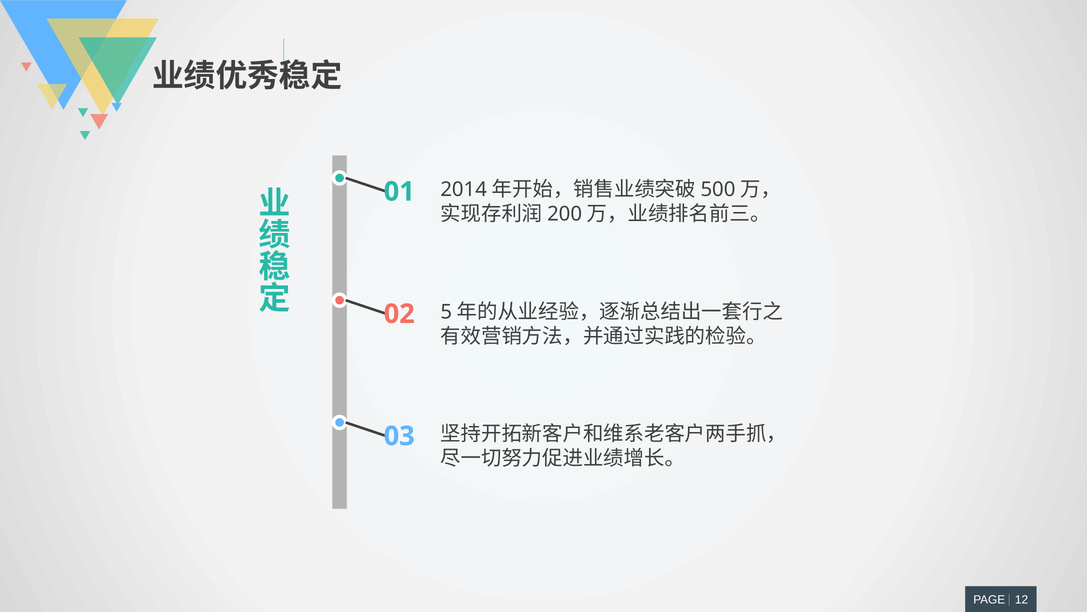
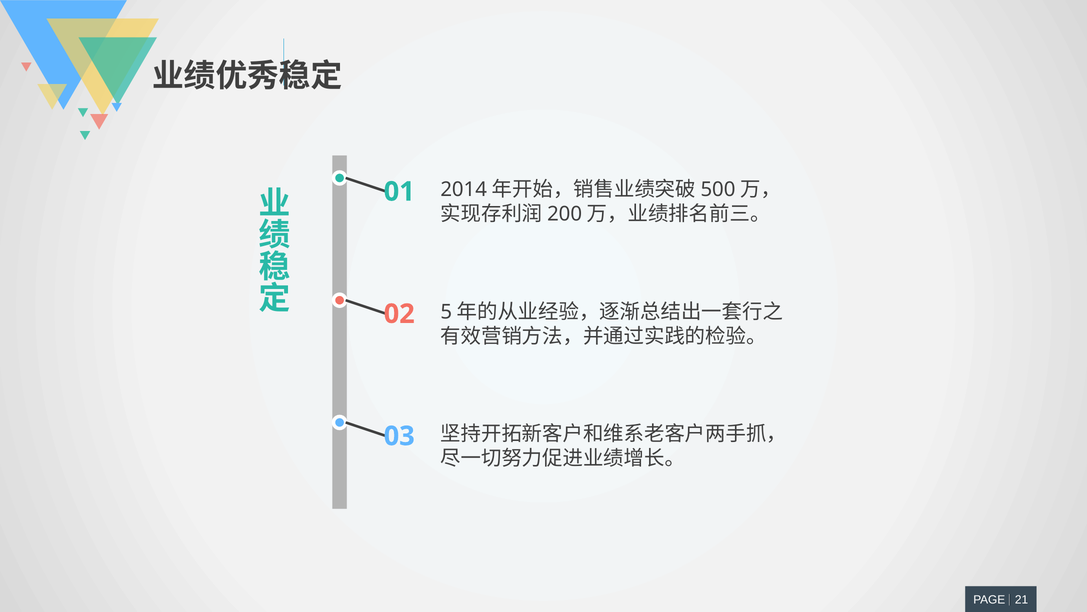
12: 12 -> 21 (1022, 599)
